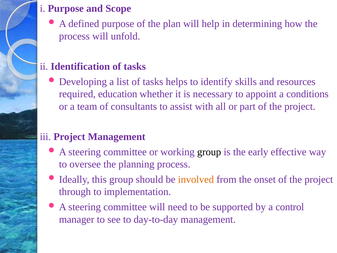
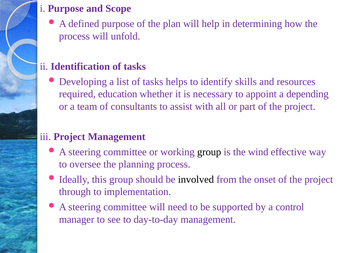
conditions: conditions -> depending (307, 94)
early: early -> wind (258, 152)
involved colour: orange -> black (196, 179)
